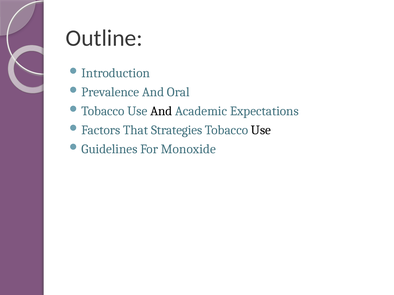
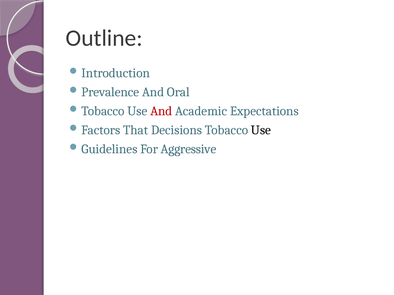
And colour: black -> red (161, 111)
Strategies: Strategies -> Decisions (177, 130)
Monoxide: Monoxide -> Aggressive (188, 149)
